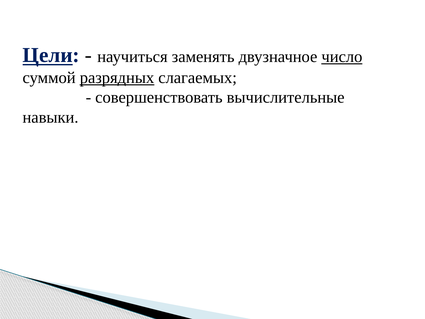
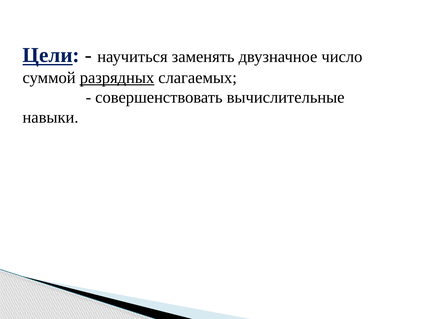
число underline: present -> none (342, 57)
